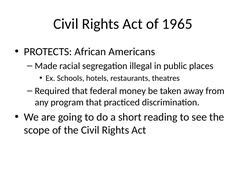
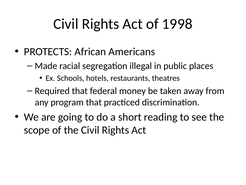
1965: 1965 -> 1998 (177, 24)
